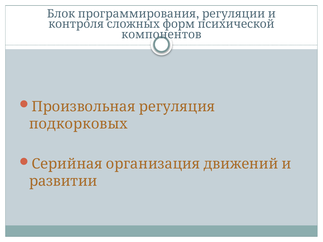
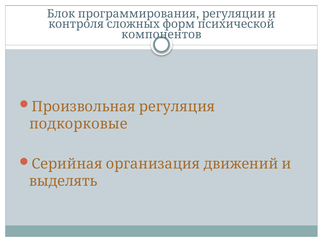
подкорковых: подкорковых -> подкорковые (78, 124)
развитии: развитии -> выделять (63, 181)
